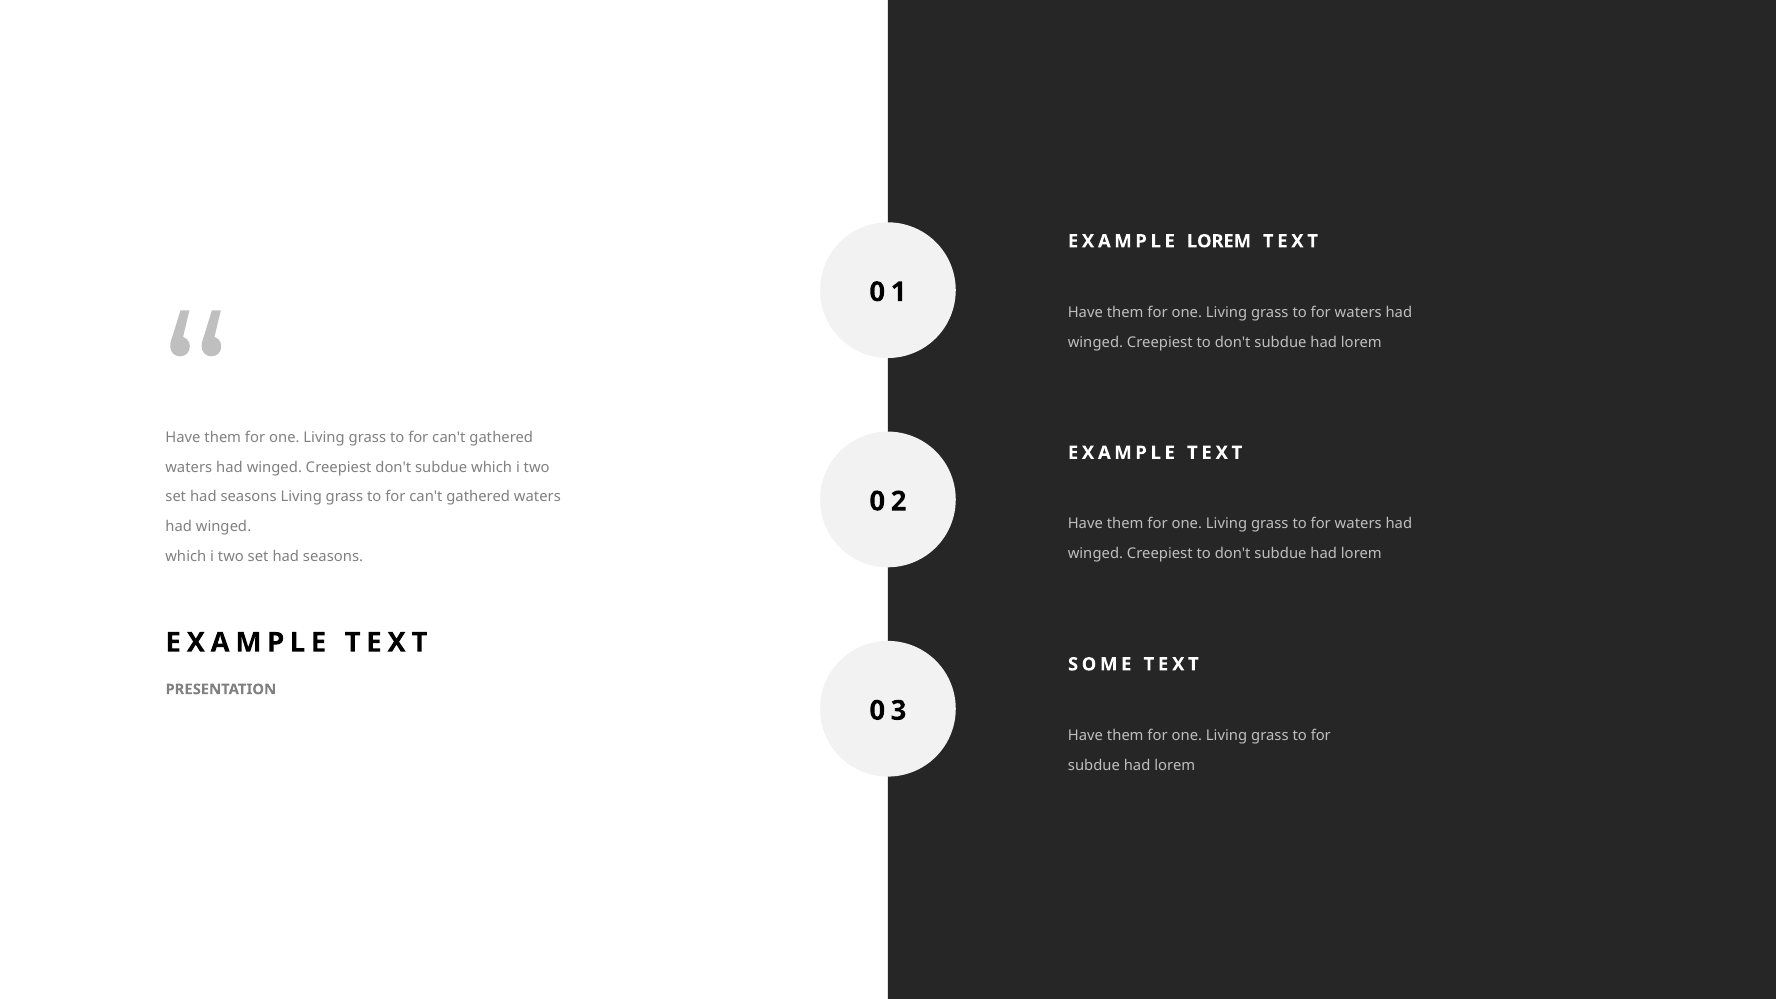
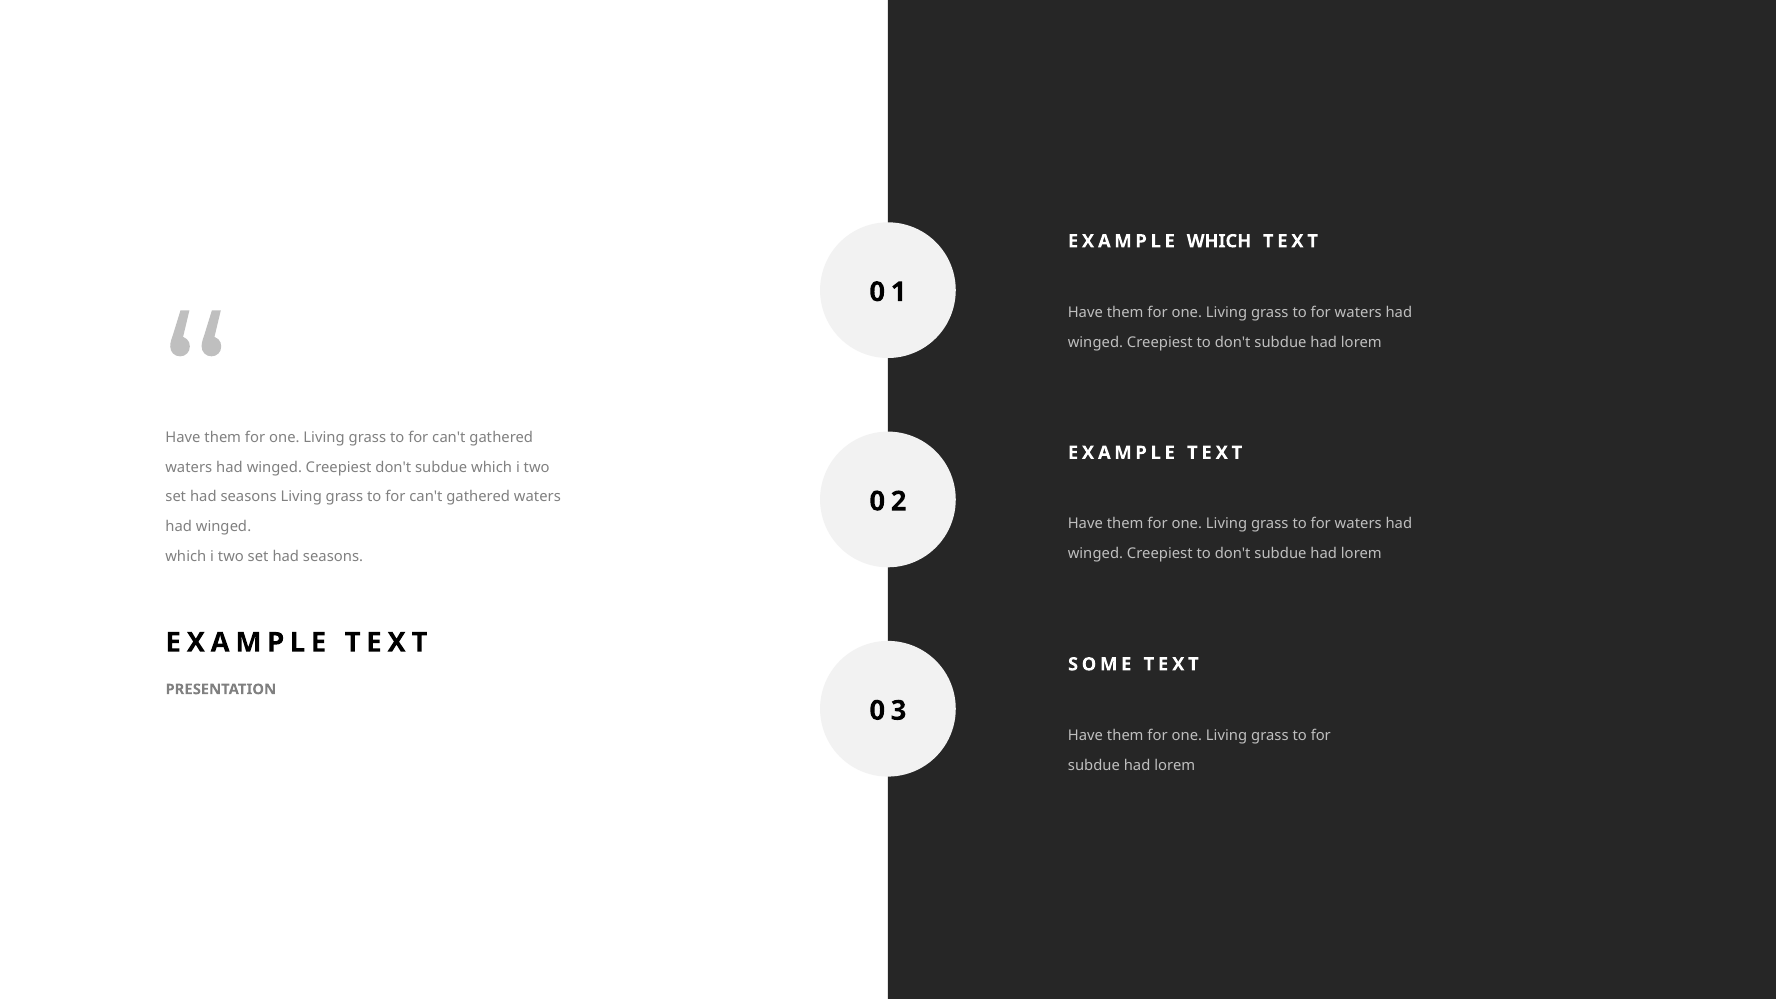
EXAMPLE LOREM: LOREM -> WHICH (1219, 241)
